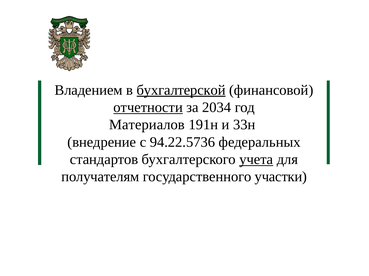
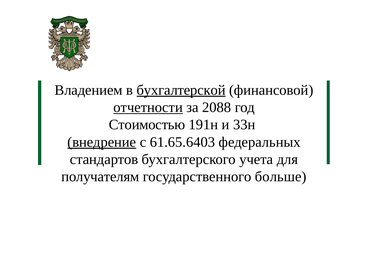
2034: 2034 -> 2088 (217, 108)
Материалов: Материалов -> Стоимостью (147, 125)
внедрение underline: none -> present (102, 142)
94.22.5736: 94.22.5736 -> 61.65.6403 (182, 142)
учета underline: present -> none (256, 160)
участки: участки -> больше (281, 177)
